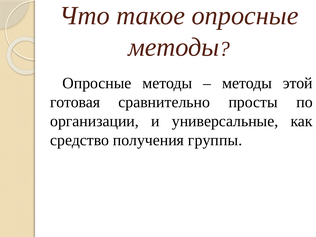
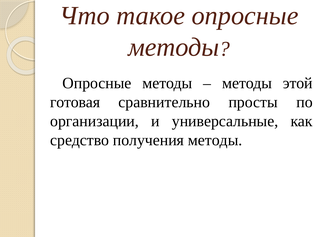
получения группы: группы -> методы (215, 140)
